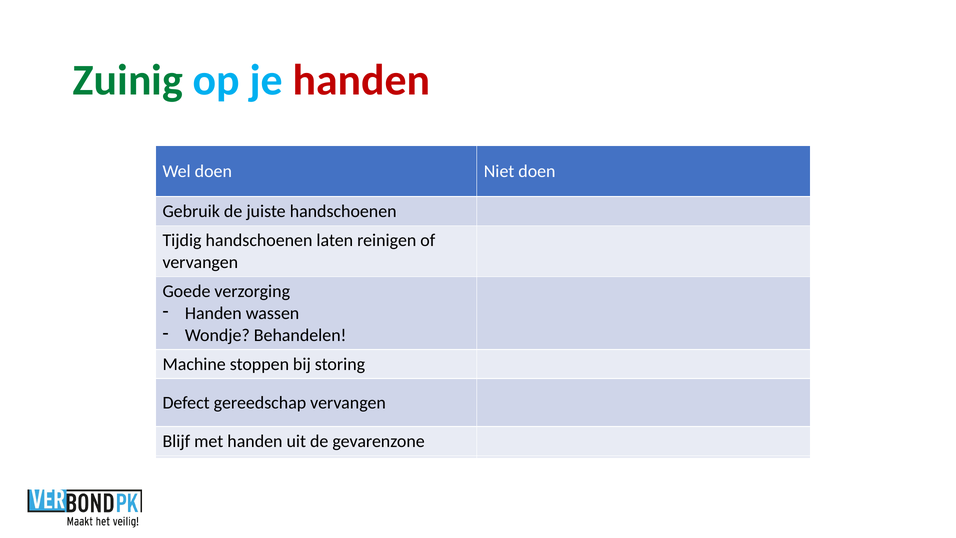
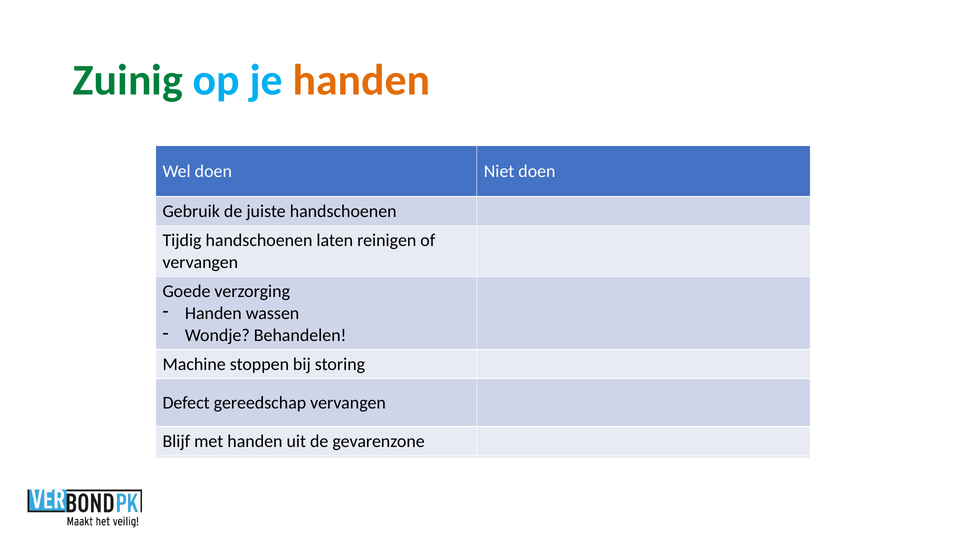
handen colour: red -> orange (362, 80)
